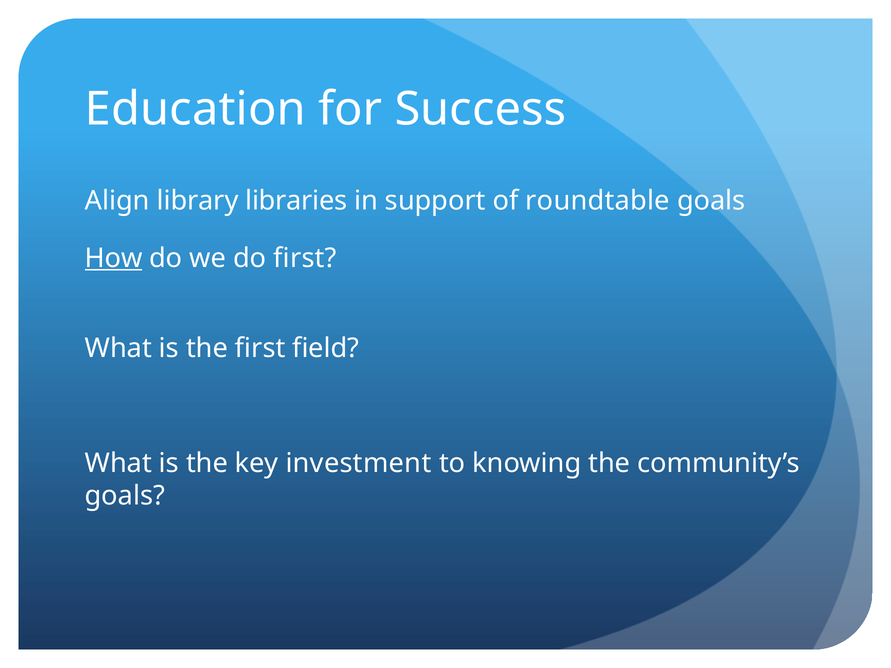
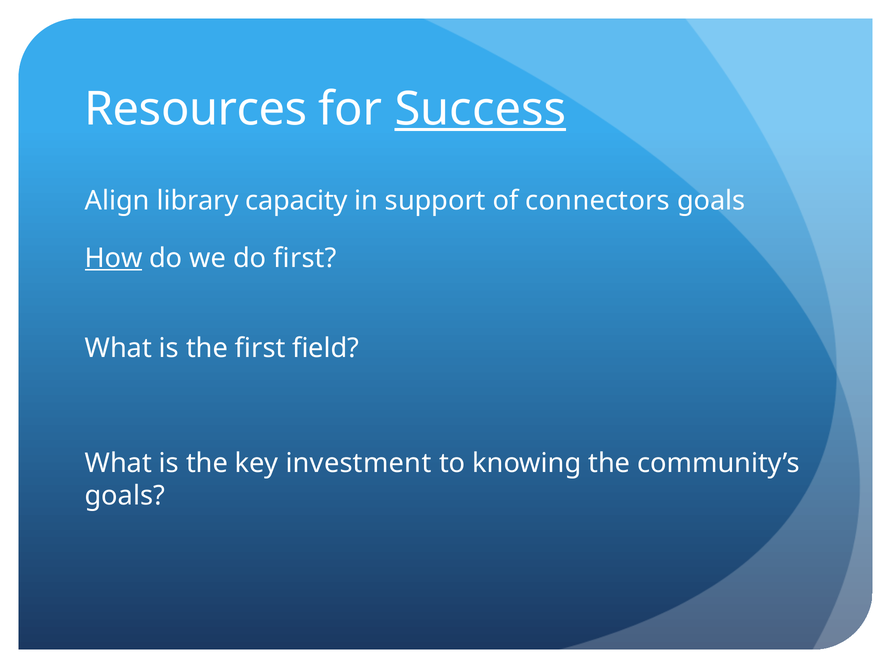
Education: Education -> Resources (196, 109)
Success underline: none -> present (480, 109)
libraries: libraries -> capacity (296, 201)
roundtable: roundtable -> connectors (598, 201)
